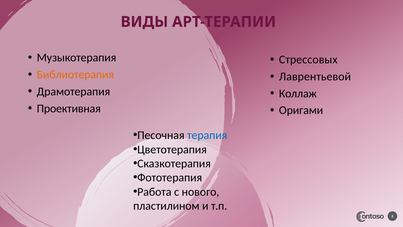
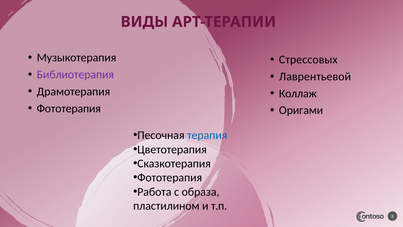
Библиотерапия colour: orange -> purple (75, 75)
Проективная: Проективная -> Фототерапия (69, 108)
нового: нового -> образа (201, 192)
